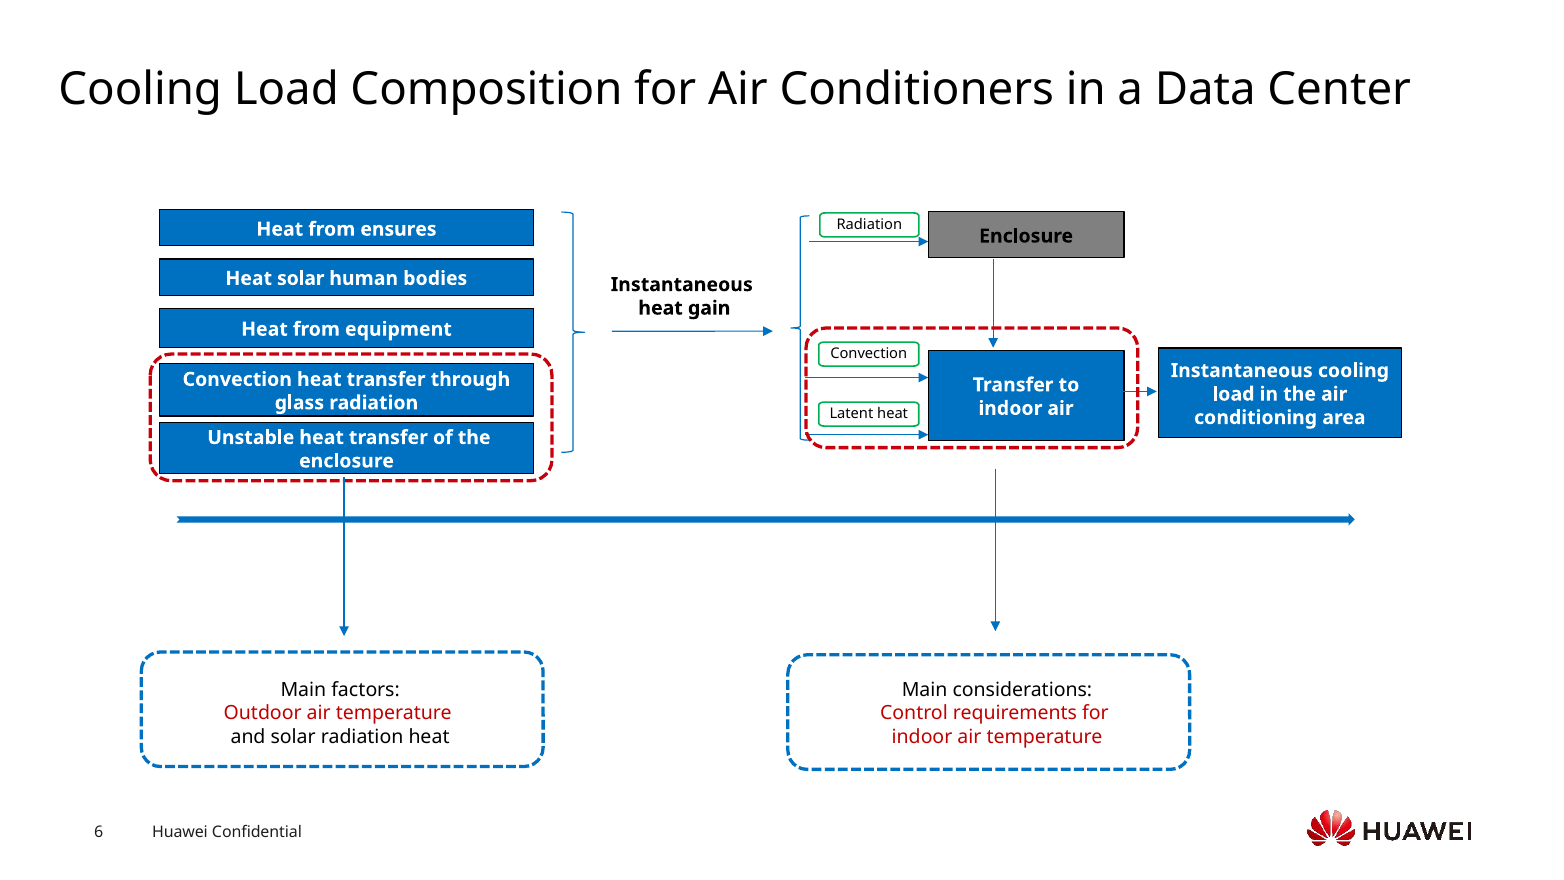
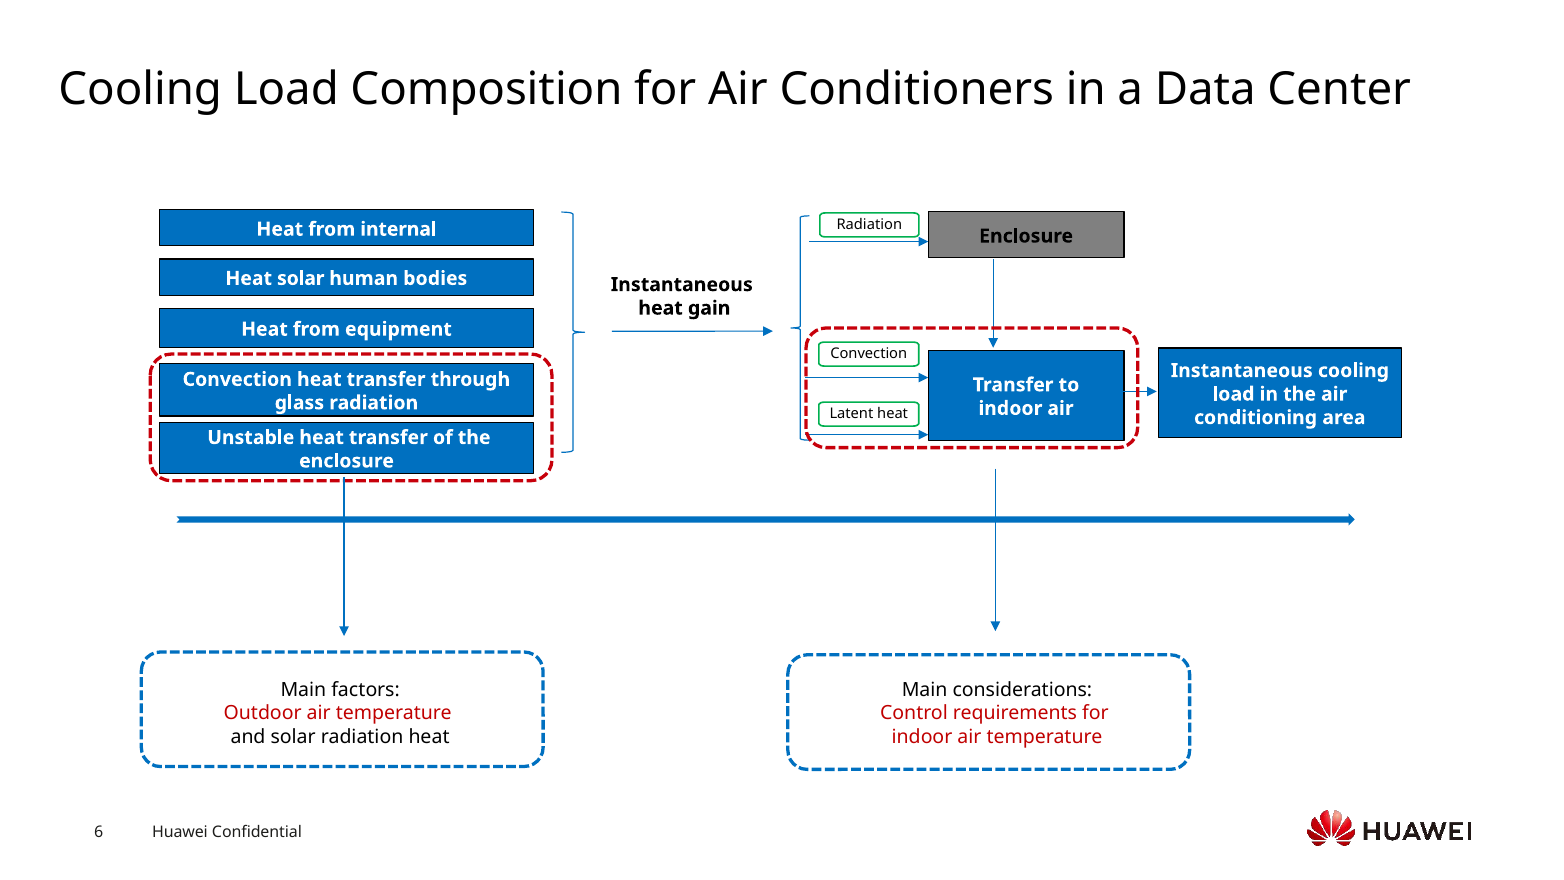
ensures: ensures -> internal (398, 229)
